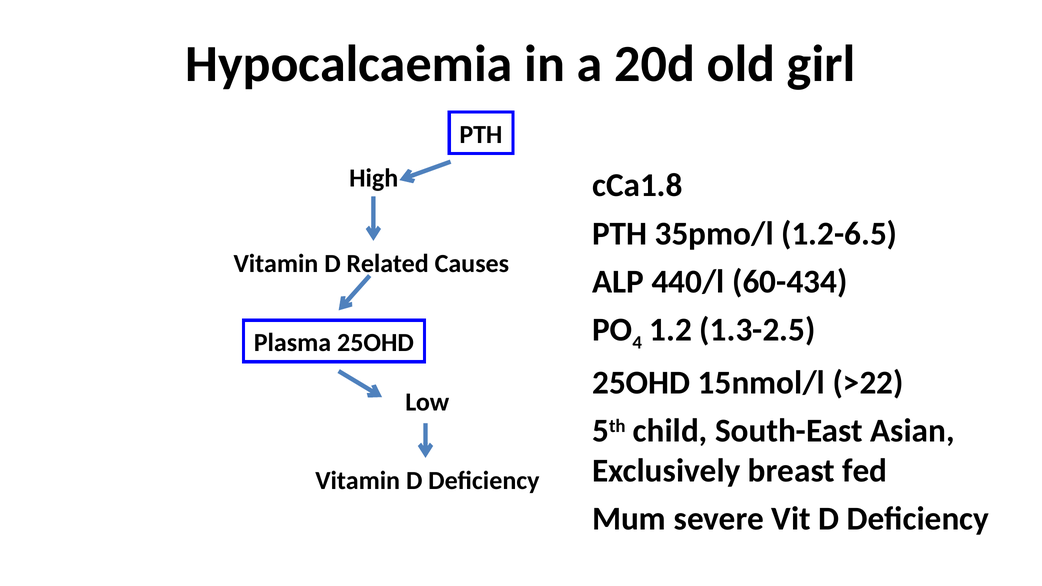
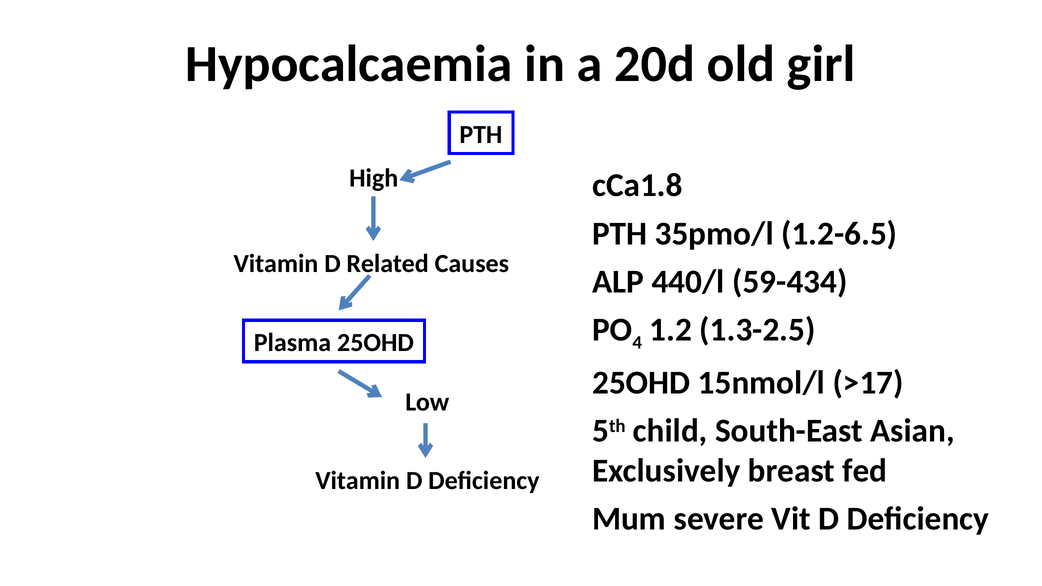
60-434: 60-434 -> 59-434 (790, 282)
>22: >22 -> >17 (868, 383)
